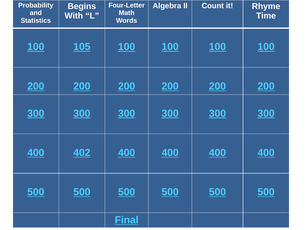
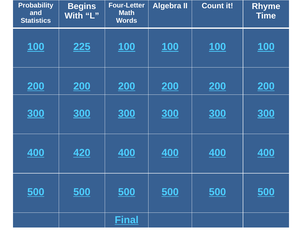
105: 105 -> 225 (82, 47)
402: 402 -> 420 (82, 153)
